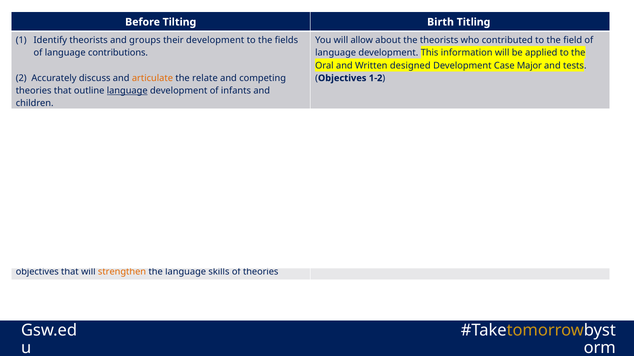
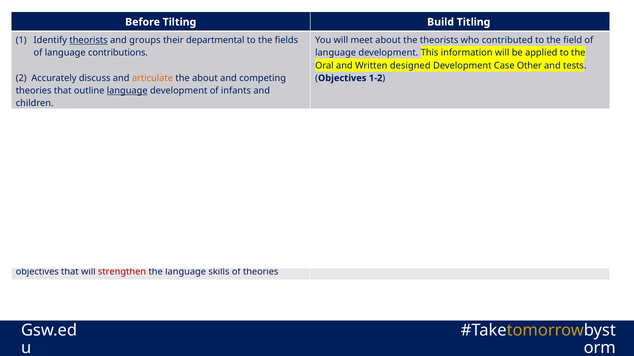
Birth: Birth -> Build (441, 22)
theorists underline: none -> present (89, 40)
their development: development -> departmental (215, 40)
allow: allow -> meet (362, 40)
Major: Major -> Other (529, 66)
the relate: relate -> about (205, 78)
strengthen colour: orange -> red (122, 272)
